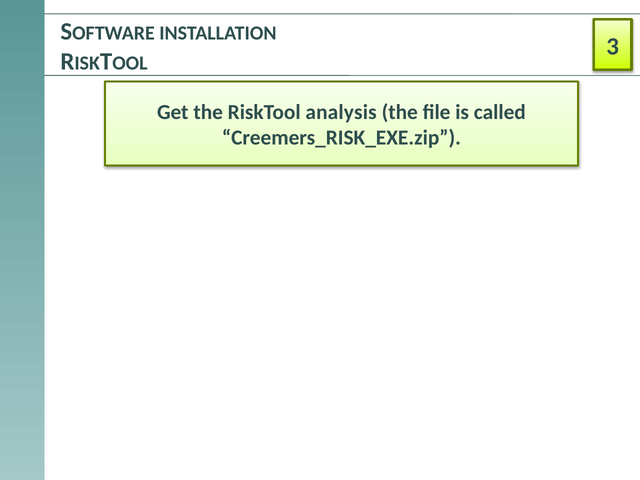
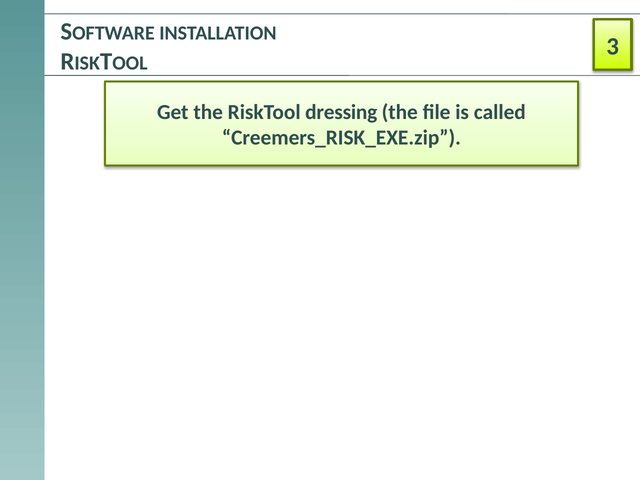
analysis: analysis -> dressing (341, 112)
